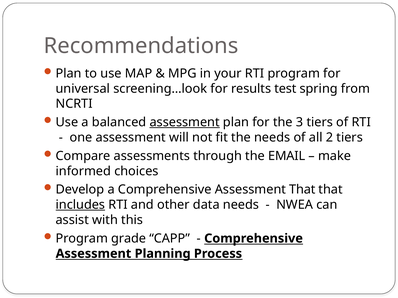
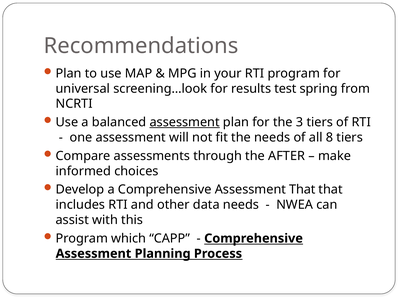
2: 2 -> 8 (330, 138)
EMAIL: EMAIL -> AFTER (287, 156)
includes underline: present -> none (80, 205)
grade: grade -> which (129, 239)
